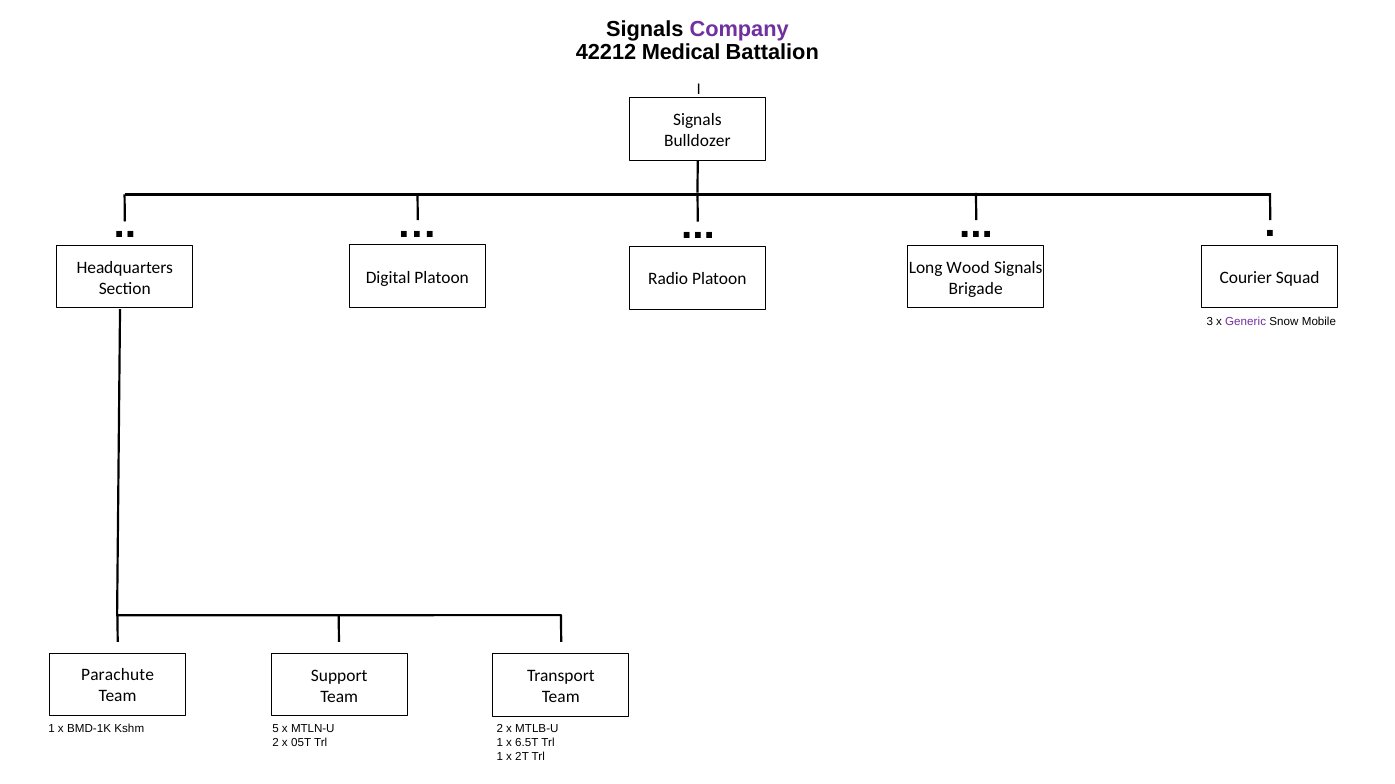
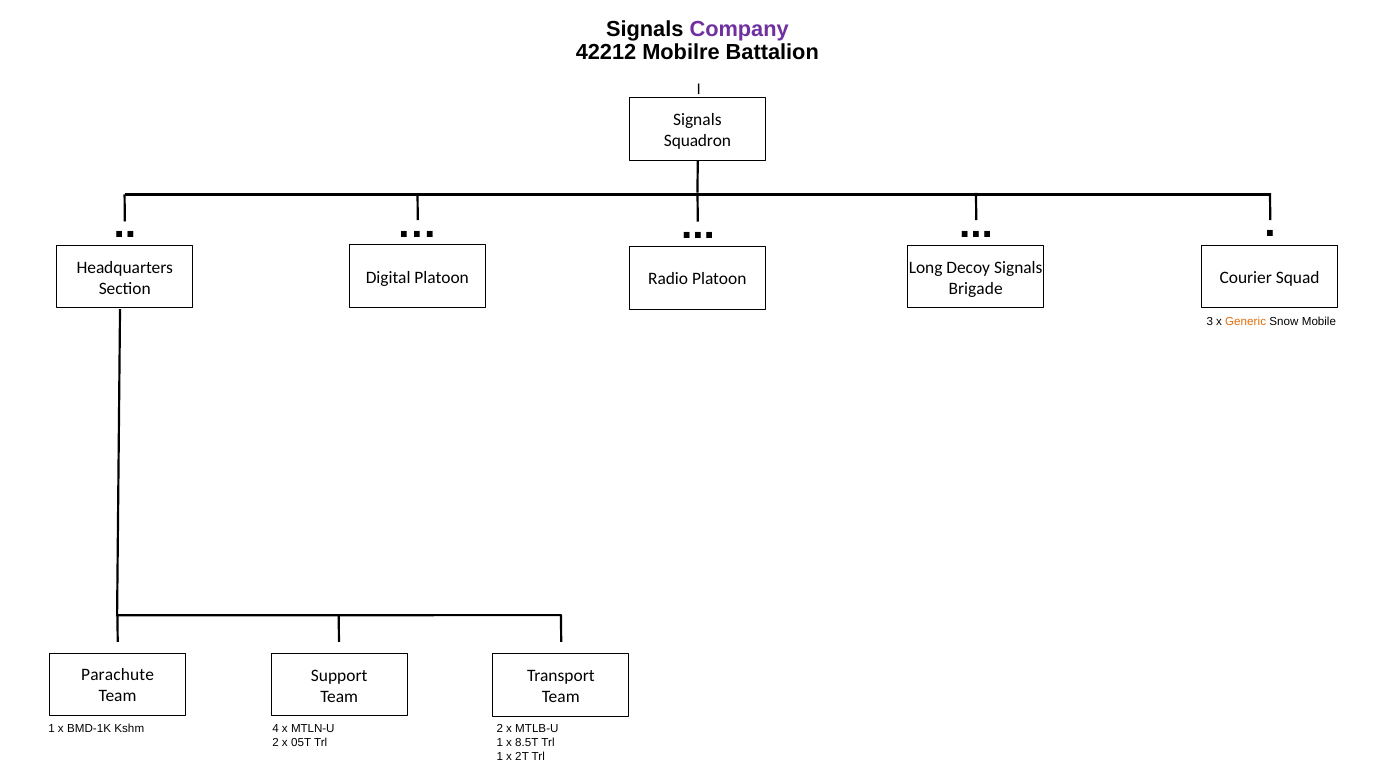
Medical: Medical -> Mobilre (681, 53)
Bulldozer: Bulldozer -> Squadron (697, 140)
Wood: Wood -> Decoy (968, 268)
Generic colour: purple -> orange (1246, 322)
5: 5 -> 4 (276, 729)
6.5T: 6.5T -> 8.5T (527, 743)
